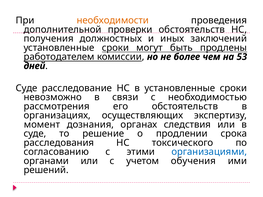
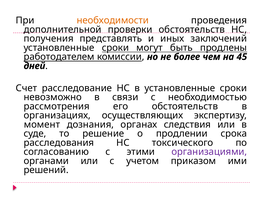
должностных: должностных -> представлять (111, 39)
53: 53 -> 45 (242, 57)
Суде: Суде -> Счет (26, 88)
организациями colour: blue -> purple (209, 152)
обучения: обучения -> приказом (193, 161)
